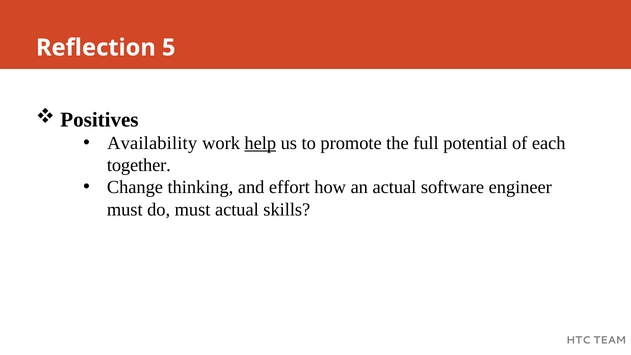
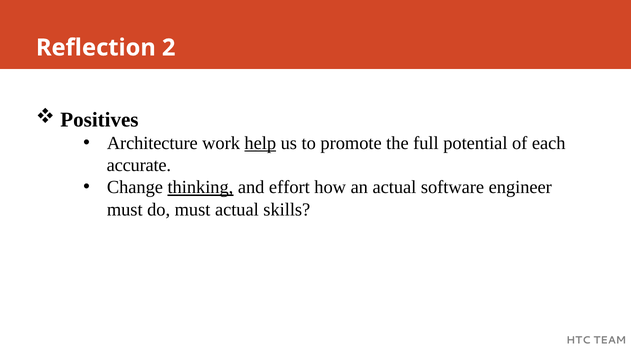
5: 5 -> 2 (169, 48)
Availability: Availability -> Architecture (152, 143)
together: together -> accurate (139, 165)
thinking underline: none -> present (200, 187)
